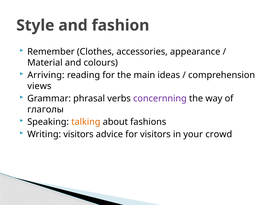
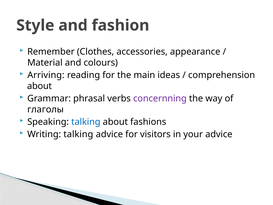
views: views -> about (39, 86)
talking colour: orange -> blue (86, 122)
Writing visitors: visitors -> talking (78, 134)
your crowd: crowd -> advice (219, 134)
